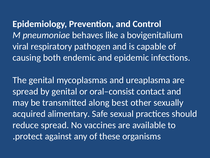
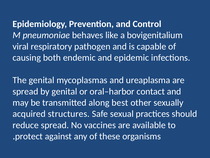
oral–consist: oral–consist -> oral–harbor (112, 91)
alimentary: alimentary -> structures (69, 114)
